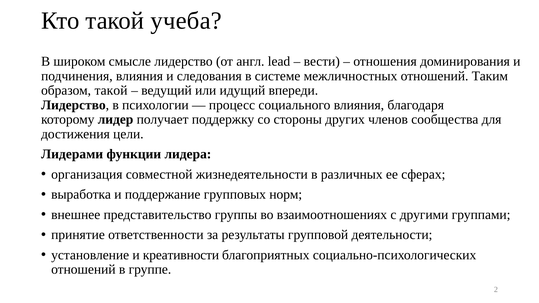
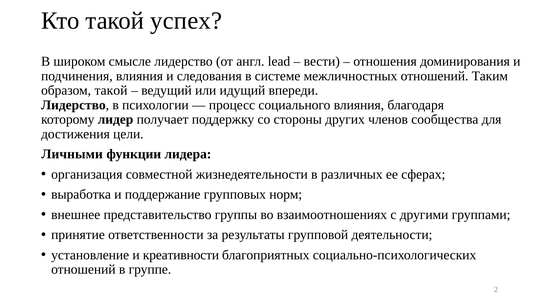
учеба: учеба -> успех (186, 21)
Лидерами: Лидерами -> Личными (72, 154)
